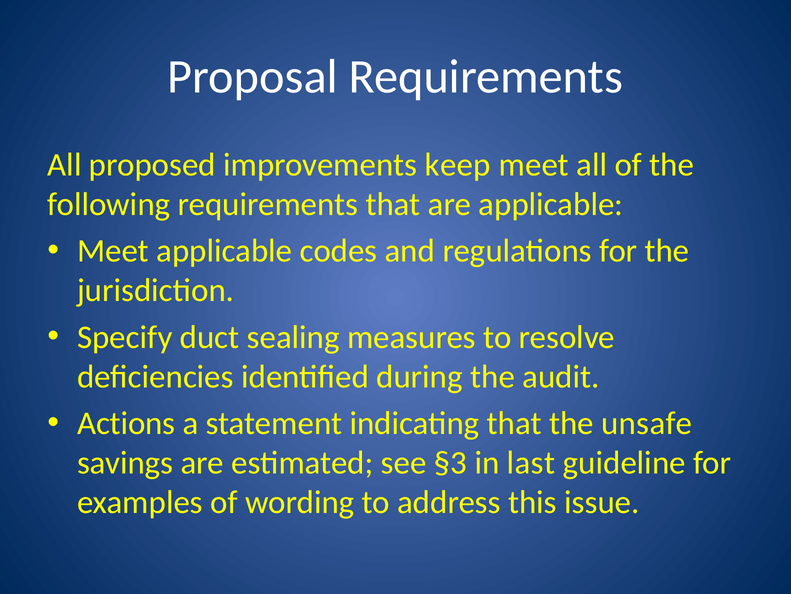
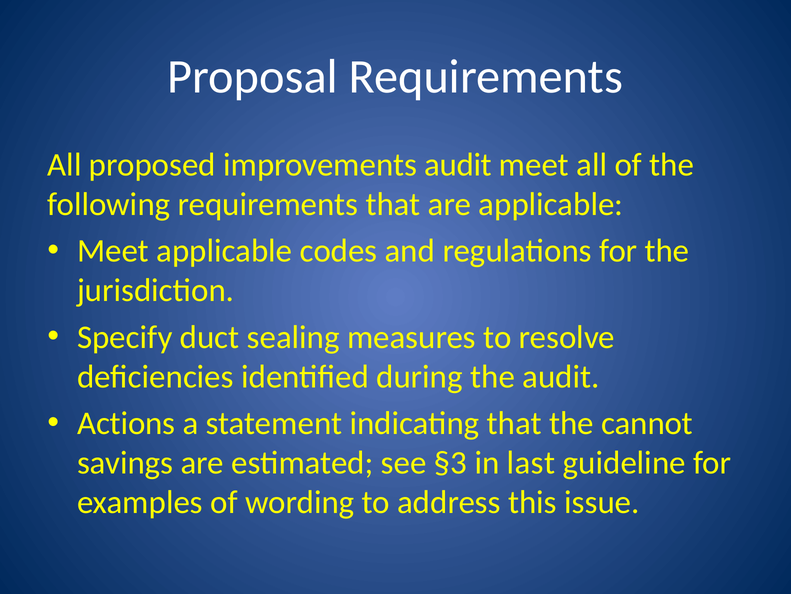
improvements keep: keep -> audit (458, 164)
unsafe: unsafe -> cannot (647, 423)
